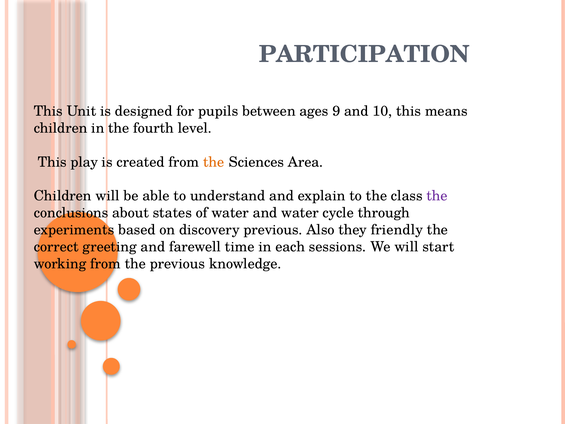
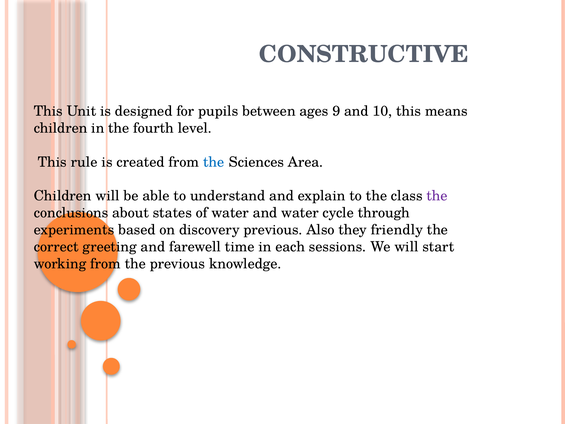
PARTICIPATION: PARTICIPATION -> CONSTRUCTIVE (364, 55)
play: play -> rule (84, 162)
the colour: orange -> blue (214, 162)
